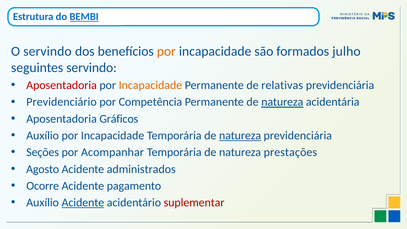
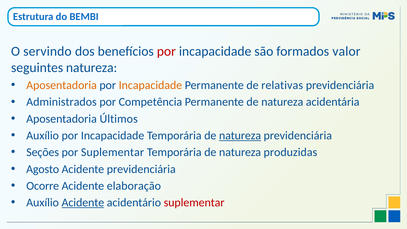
BEMBI underline: present -> none (84, 17)
por colour: orange -> red (166, 51)
julho: julho -> valor (346, 51)
seguintes servindo: servindo -> natureza (92, 68)
Aposentadoria colour: red -> orange (62, 85)
Previdenciário: Previdenciário -> Administrados (62, 102)
natureza underline: present -> none (282, 102)
Gráficos: Gráficos -> Últimos (119, 119)
por Acompanhar: Acompanhar -> Suplementar (113, 152)
prestações: prestações -> produzidas (290, 152)
Acidente administrados: administrados -> previdenciária (141, 169)
pagamento: pagamento -> elaboração (134, 186)
